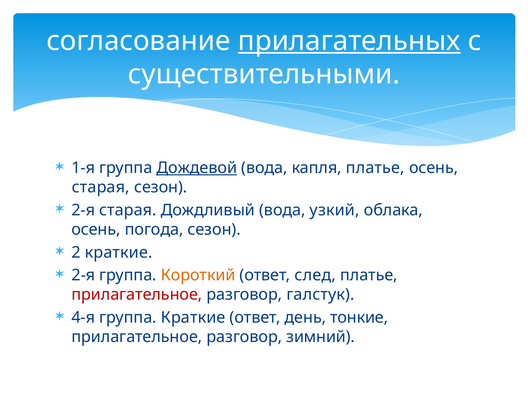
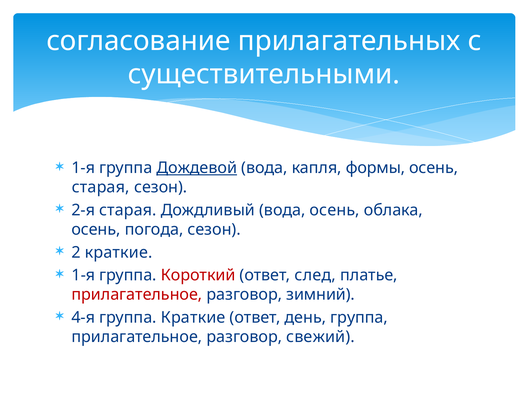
прилагательных underline: present -> none (349, 41)
капля платье: платье -> формы (375, 168)
вода узкий: узкий -> осень (335, 210)
2-я: 2-я -> 1-я (83, 275)
Короткий colour: orange -> red (198, 275)
галстук: галстук -> зимний (321, 295)
день тонкие: тонкие -> группа (359, 317)
зимний: зимний -> свежий (321, 337)
